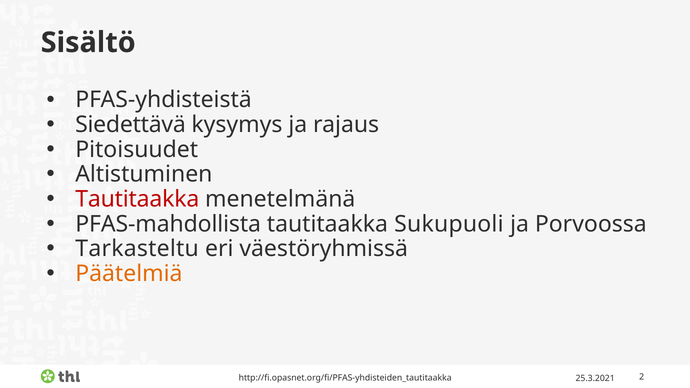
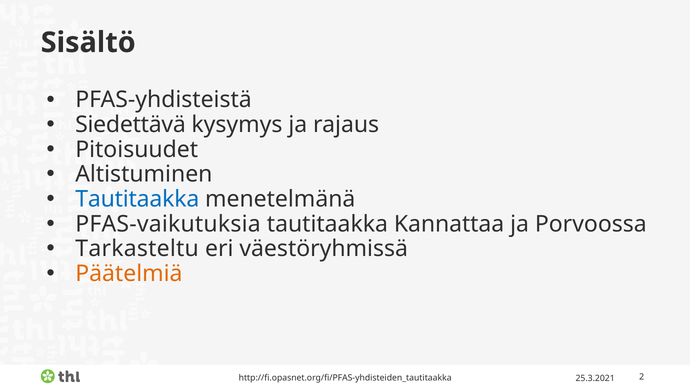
Tautitaakka colour: red -> blue (137, 199)
PFAS-mahdollista: PFAS-mahdollista -> PFAS-vaikutuksia (168, 224)
Sukupuoli: Sukupuoli -> Kannattaa (449, 224)
